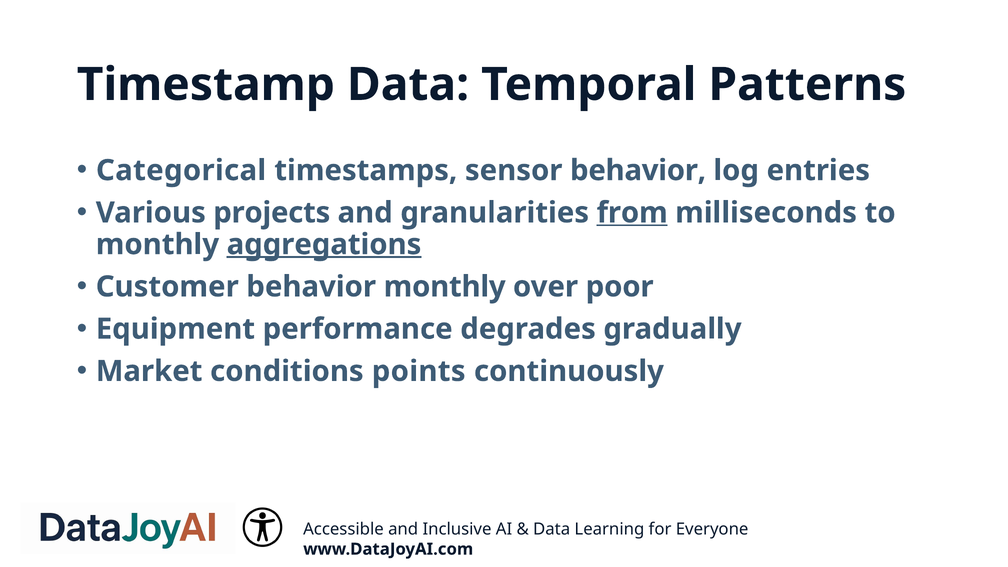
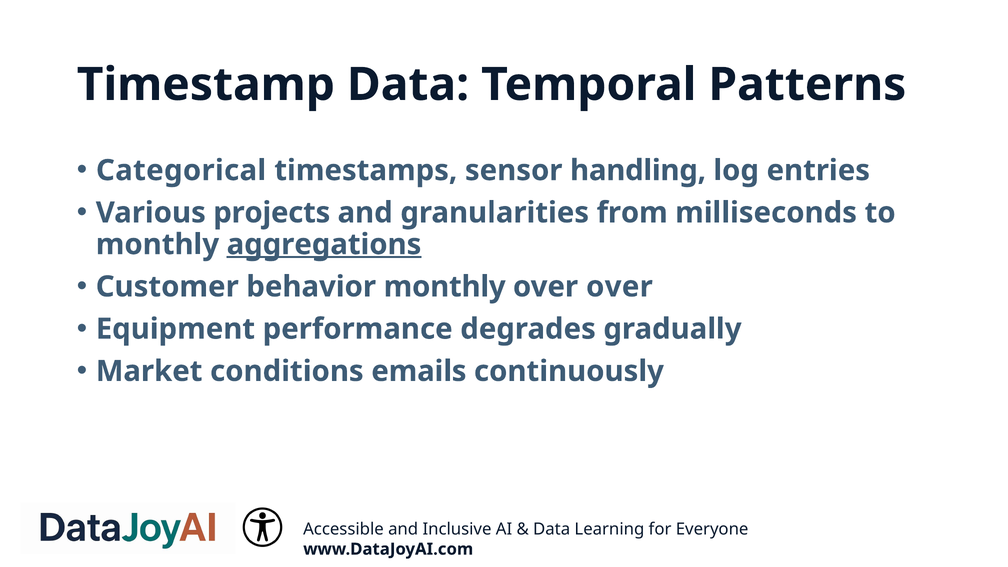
sensor behavior: behavior -> handling (638, 170)
from underline: present -> none (632, 213)
over poor: poor -> over (619, 287)
points: points -> emails (419, 371)
